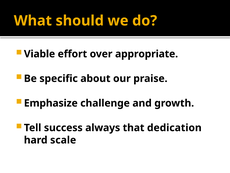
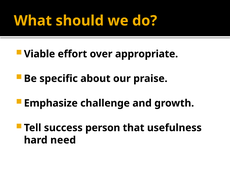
always: always -> person (103, 127)
dedication: dedication -> usefulness (174, 127)
scale: scale -> need (63, 140)
